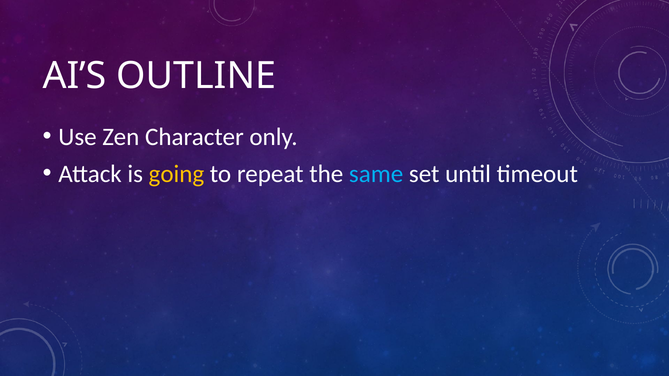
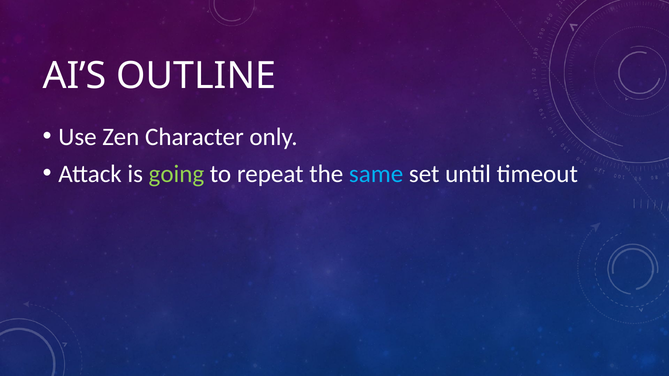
going colour: yellow -> light green (176, 174)
